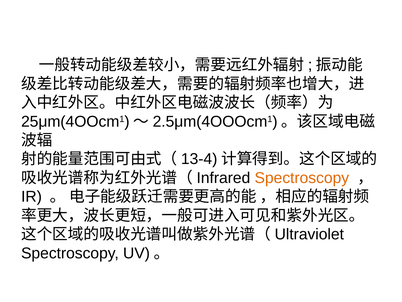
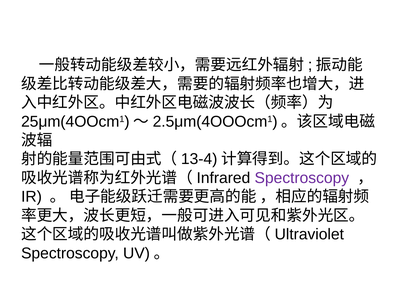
Spectroscopy colour: orange -> purple (302, 178)
